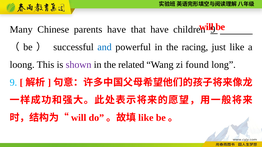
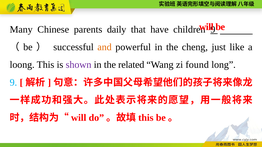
parents have: have -> daily (117, 30)
and colour: blue -> orange (105, 47)
racing: racing -> cheng (195, 47)
like: like -> this (146, 118)
